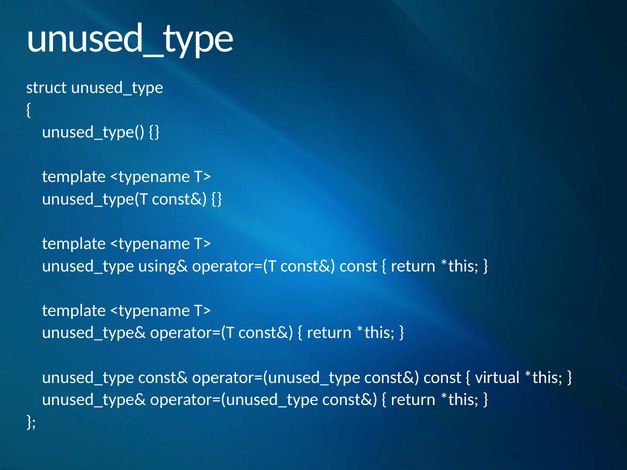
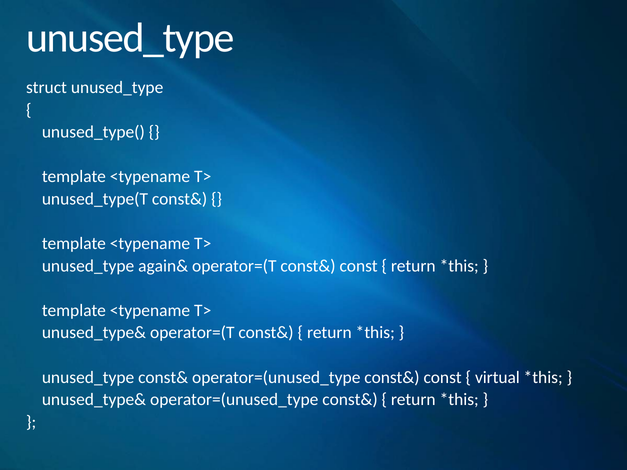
using&: using& -> again& (163, 266)
